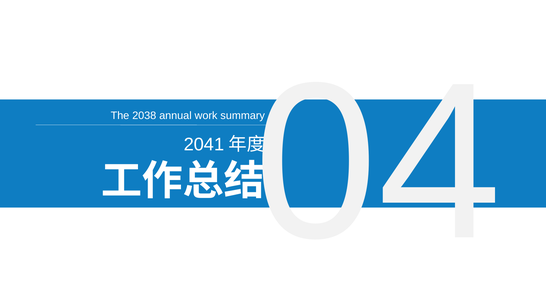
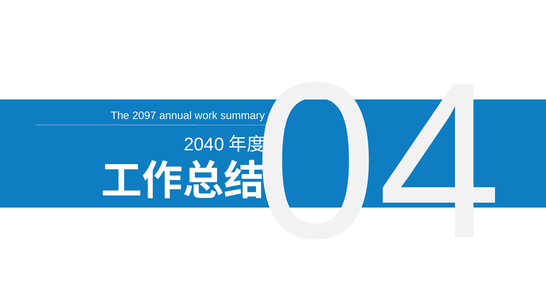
2038: 2038 -> 2097 (144, 116)
2041: 2041 -> 2040 (204, 144)
